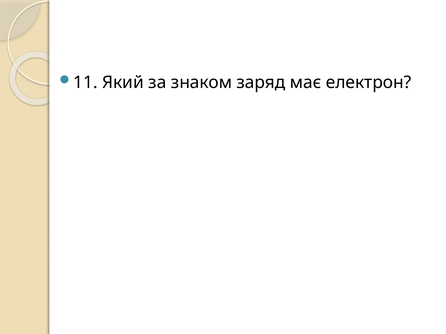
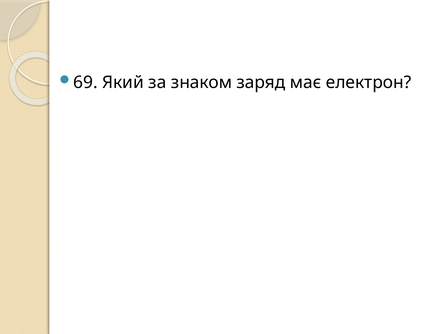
11: 11 -> 69 (85, 83)
